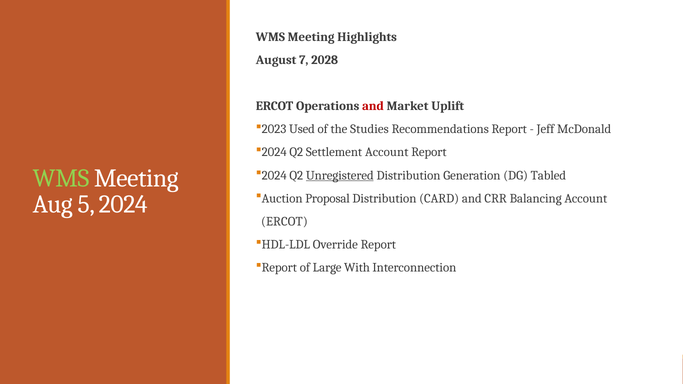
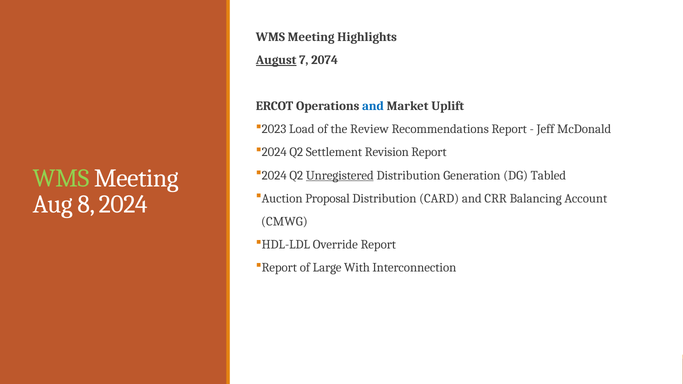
August underline: none -> present (276, 60)
2028: 2028 -> 2074 (325, 60)
and colour: red -> blue (373, 106)
Used: Used -> Load (302, 129)
Studies: Studies -> Review (370, 129)
Settlement Account: Account -> Revision (387, 152)
5: 5 -> 8 (86, 205)
ERCOT: ERCOT -> CMWG (284, 221)
